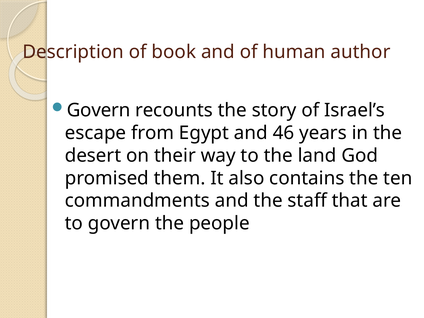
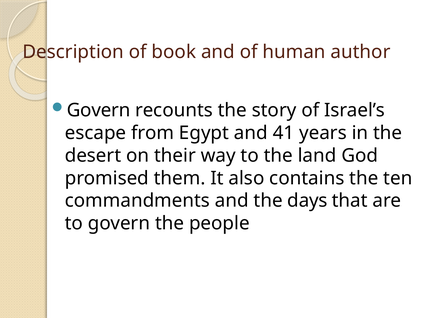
46: 46 -> 41 (284, 133)
staff: staff -> days (307, 201)
